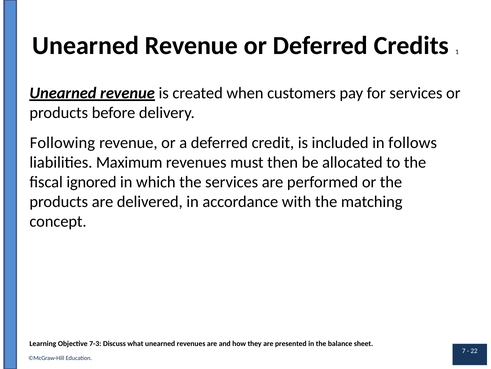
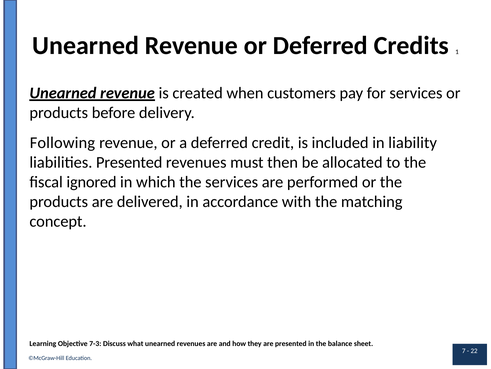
follows: follows -> liability (413, 142)
liabilities Maximum: Maximum -> Presented (129, 162)
